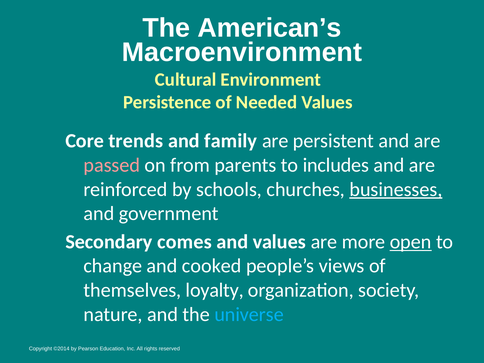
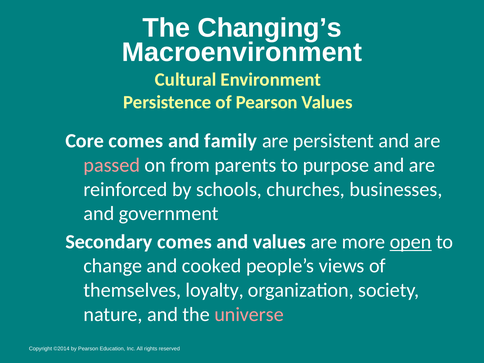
American’s: American’s -> Changing’s (270, 28)
of Needed: Needed -> Pearson (267, 102)
Core trends: trends -> comes (136, 141)
includes: includes -> purpose (336, 165)
businesses underline: present -> none (396, 189)
universe colour: light blue -> pink (249, 314)
